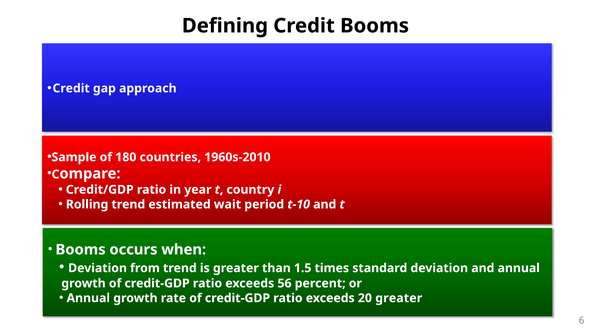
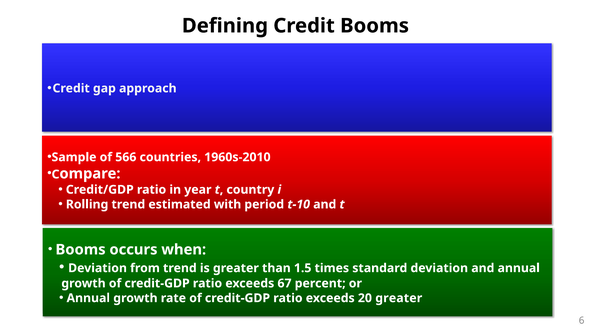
180: 180 -> 566 (126, 157)
wait: wait -> with (228, 205)
56: 56 -> 67 (285, 284)
